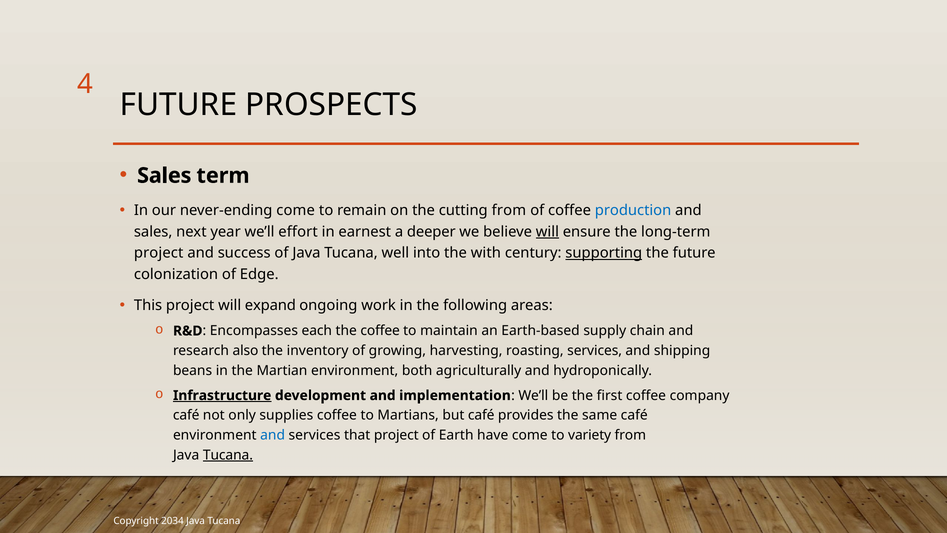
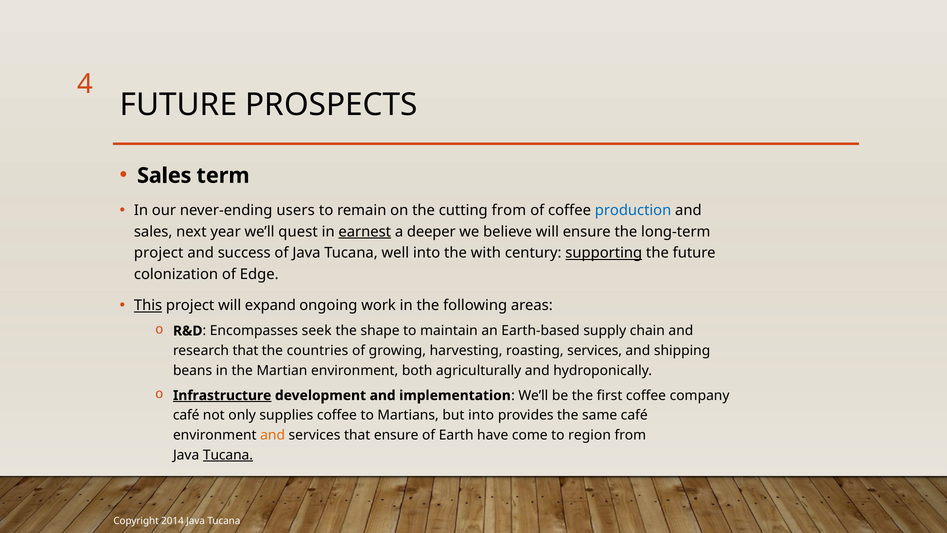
never-ending come: come -> users (296, 210)
effort: effort -> quest (298, 232)
earnest underline: none -> present (365, 232)
will underline: present -> none (547, 232)
This underline: none -> present (148, 305)
each: each -> seek (317, 331)
the coffee: coffee -> shape (380, 331)
research also: also -> that (245, 351)
inventory: inventory -> countries (318, 351)
but café: café -> into (481, 415)
and colour: blue -> orange (273, 435)
that project: project -> ensure (396, 435)
variety: variety -> region (590, 435)
2034: 2034 -> 2014 (172, 521)
